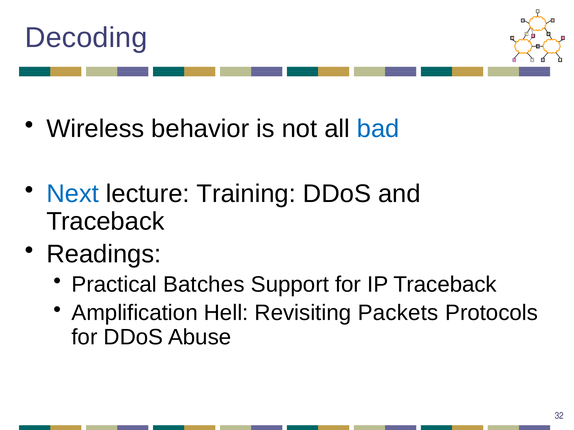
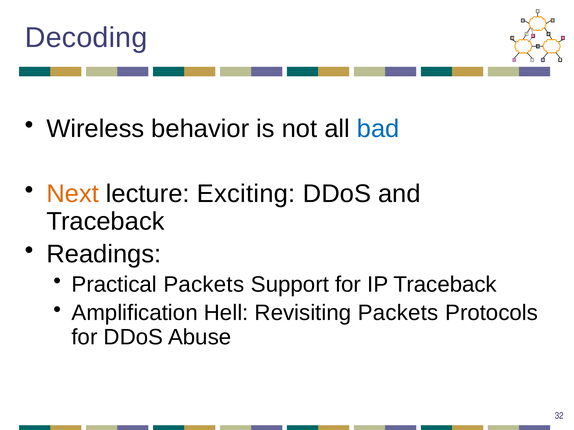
Next colour: blue -> orange (73, 194)
Training: Training -> Exciting (246, 194)
Practical Batches: Batches -> Packets (204, 285)
